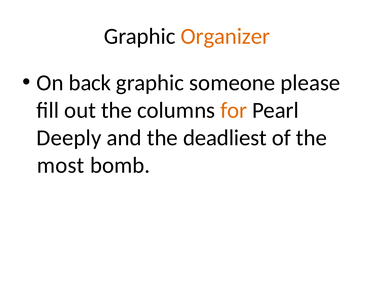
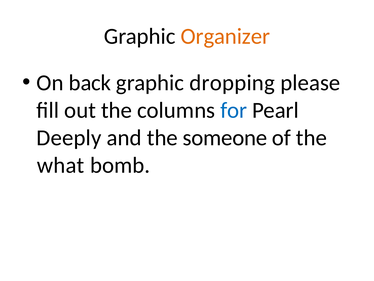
someone: someone -> dropping (232, 83)
for colour: orange -> blue (234, 110)
deadliest: deadliest -> someone (225, 138)
most: most -> what (61, 165)
